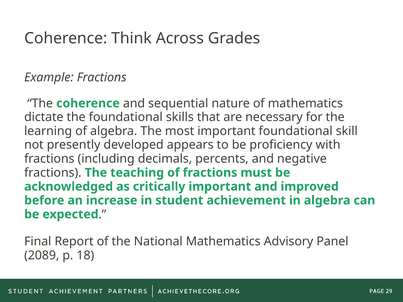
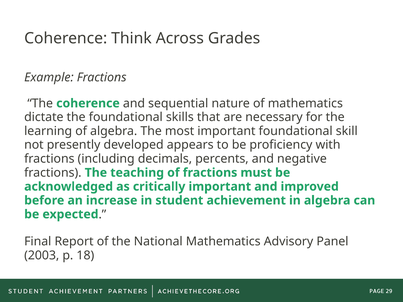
2089: 2089 -> 2003 (42, 256)
